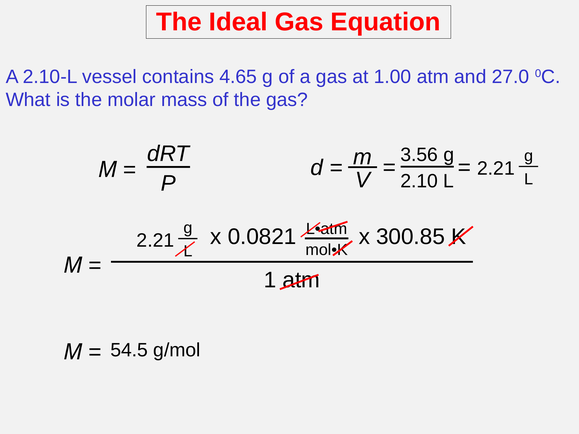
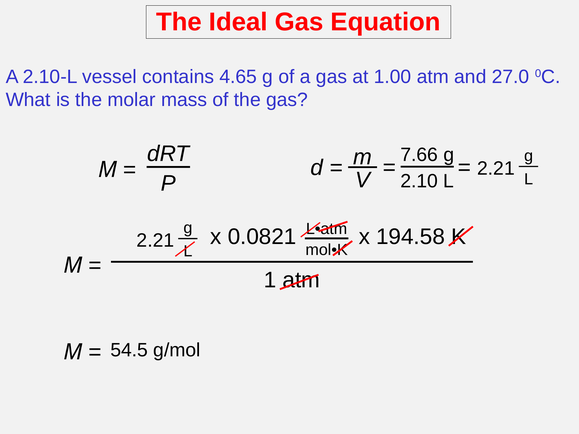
3.56: 3.56 -> 7.66 (419, 155)
300.85: 300.85 -> 194.58 (410, 237)
